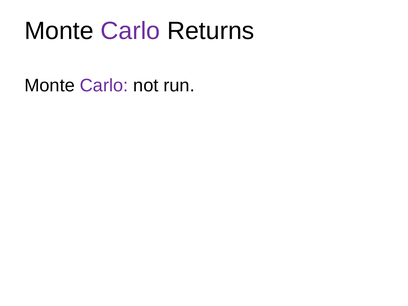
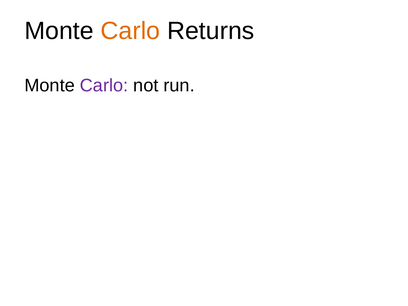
Carlo colour: purple -> orange (130, 31)
